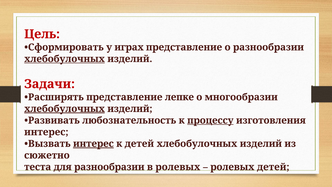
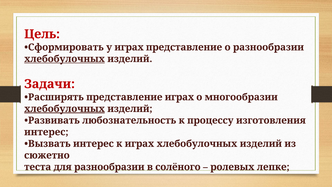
представление лепке: лепке -> играх (179, 97)
процессу underline: present -> none (210, 120)
интерес underline: present -> none (93, 143)
к детей: детей -> играх (139, 143)
в ролевых: ролевых -> солёного (178, 167)
ролевых детей: детей -> лепке (273, 167)
